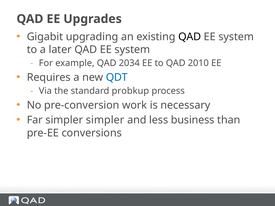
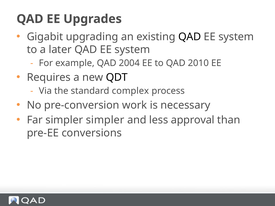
2034: 2034 -> 2004 (129, 63)
QDT colour: blue -> black (117, 77)
probkup: probkup -> complex (130, 91)
business: business -> approval (193, 120)
